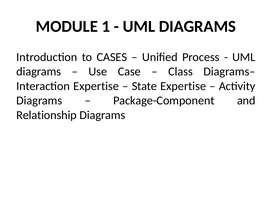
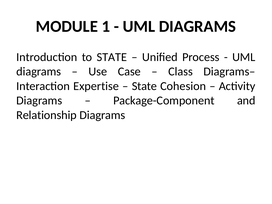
to CASES: CASES -> STATE (112, 57)
State Expertise: Expertise -> Cohesion (183, 86)
